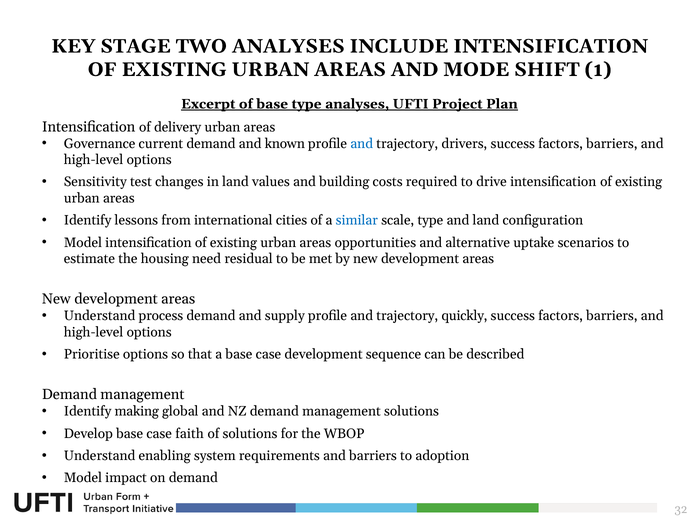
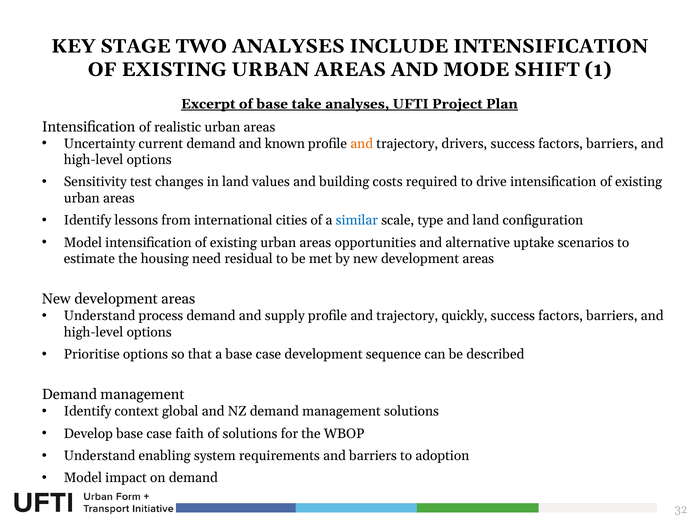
base type: type -> take (307, 104)
delivery: delivery -> realistic (178, 127)
Governance: Governance -> Uncertainty (100, 144)
and colour: blue -> orange (362, 144)
making: making -> context (137, 412)
